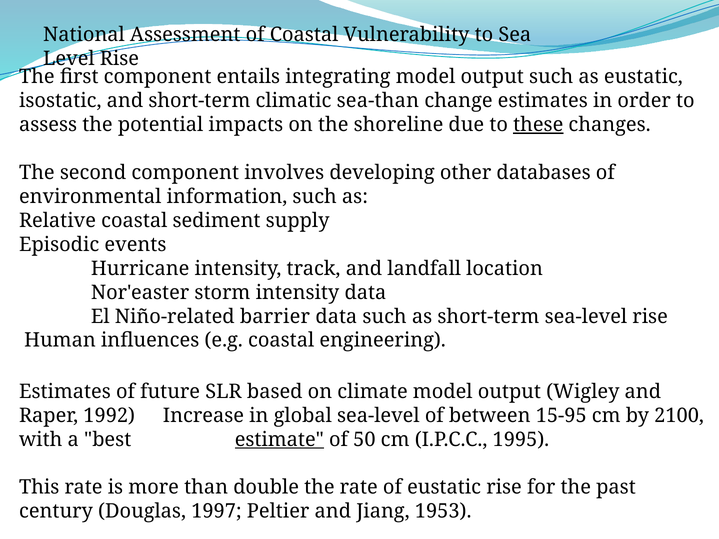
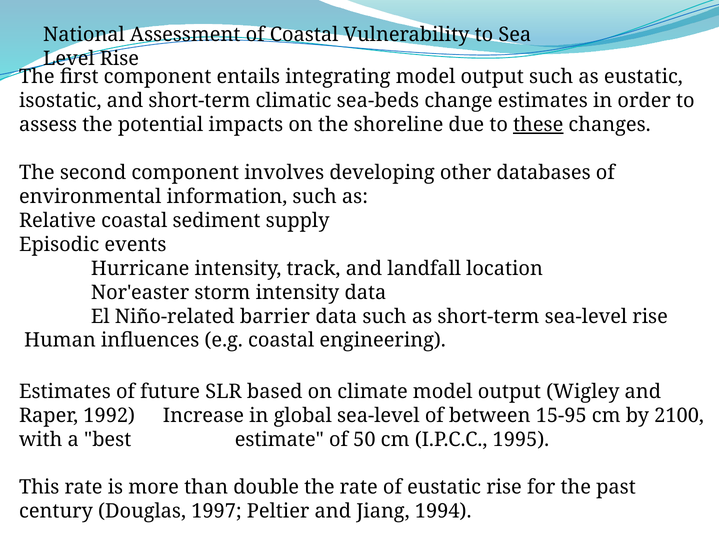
sea-than: sea-than -> sea-beds (378, 101)
estimate underline: present -> none (279, 440)
1953: 1953 -> 1994 (443, 512)
